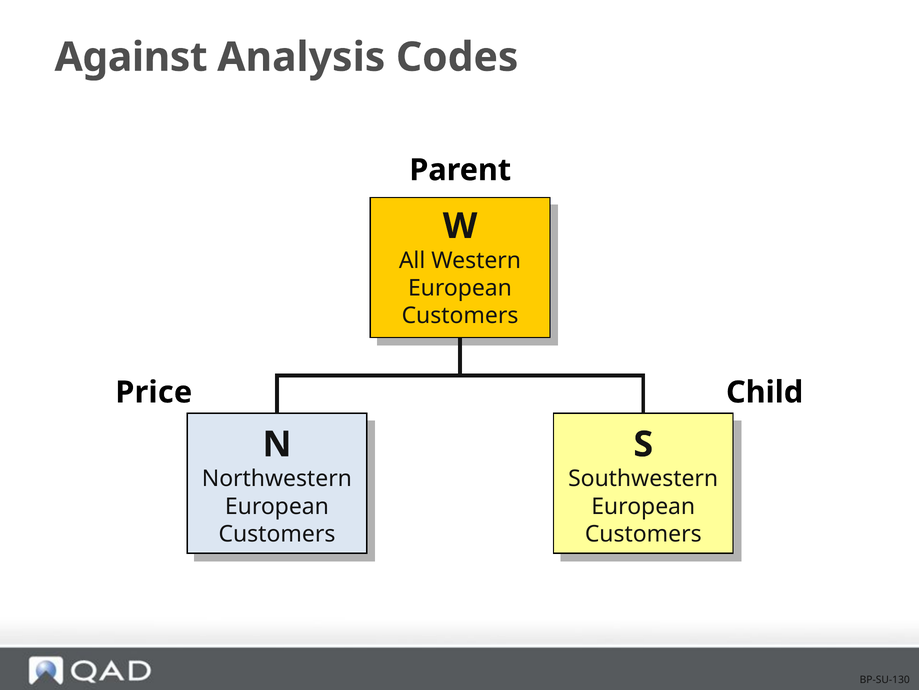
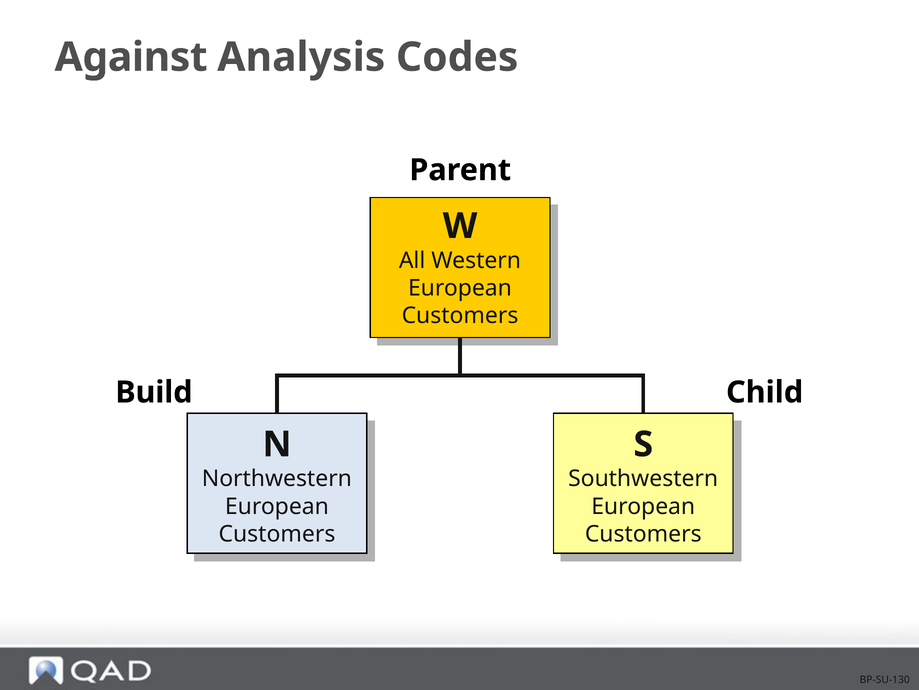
Price: Price -> Build (154, 392)
